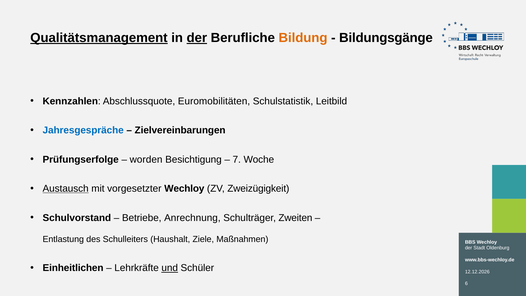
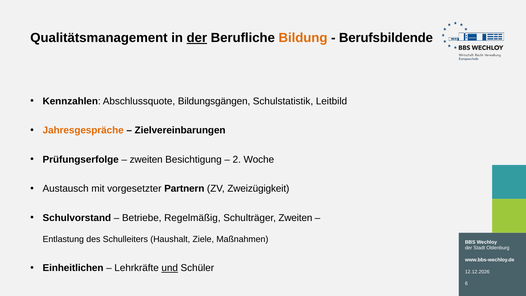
Qualitätsmanagement underline: present -> none (99, 38)
Bildungsgänge: Bildungsgänge -> Berufsbildende (386, 38)
Euromobilitäten: Euromobilitäten -> Bildungsgängen (214, 101)
Jahresgespräche colour: blue -> orange (83, 130)
worden: worden -> zweiten (146, 159)
7: 7 -> 2 (237, 159)
Austausch underline: present -> none (66, 189)
vorgesetzter Wechloy: Wechloy -> Partnern (184, 189)
Anrechnung: Anrechnung -> Regelmäßig (192, 218)
